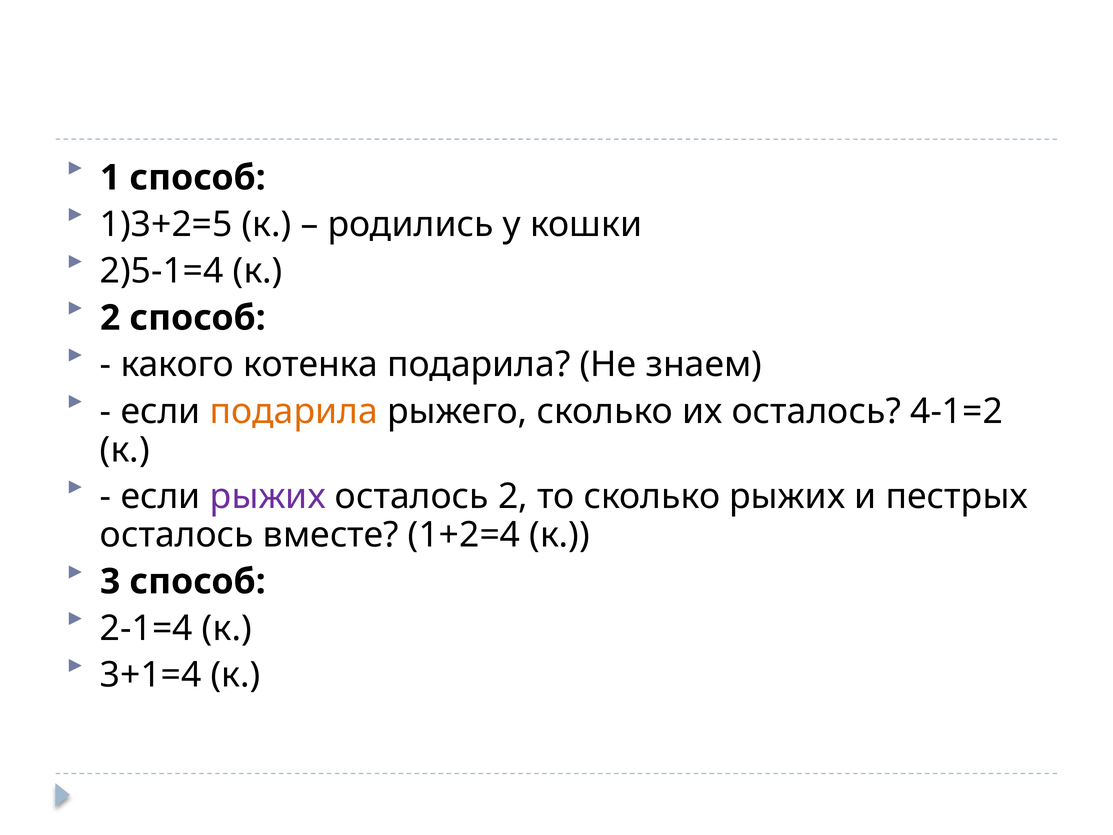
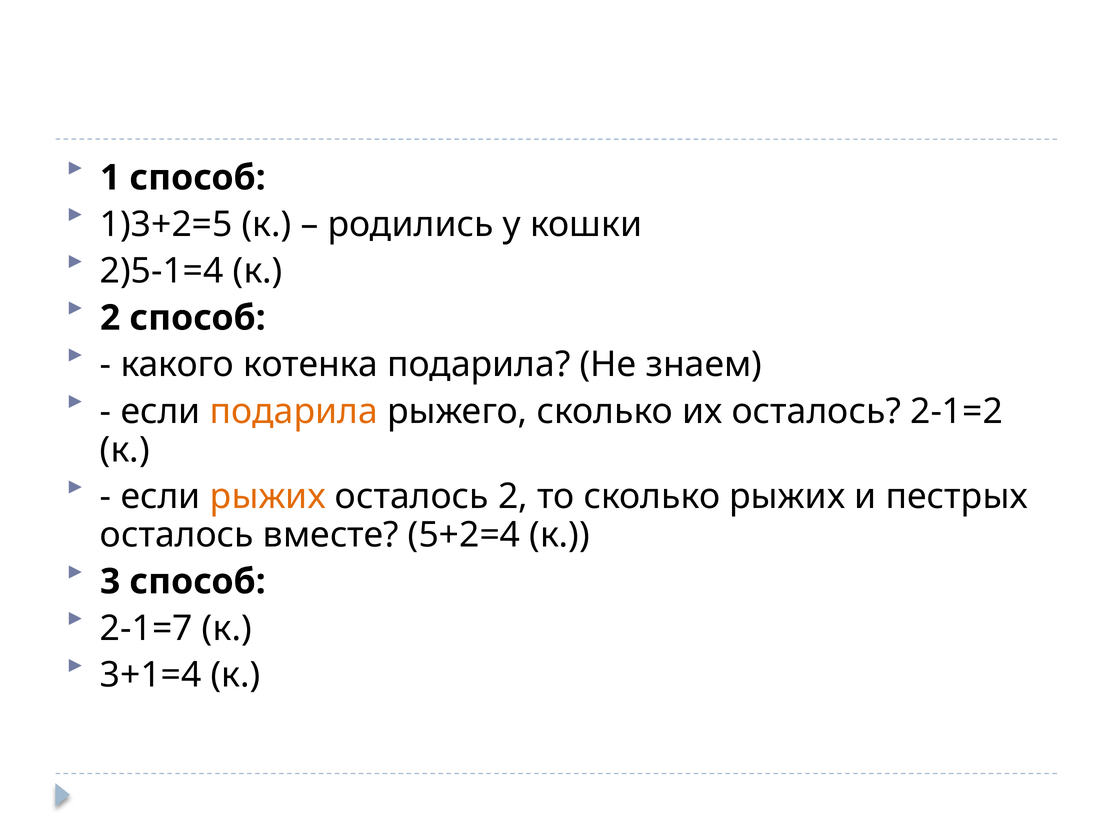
4-1=2: 4-1=2 -> 2-1=2 (957, 411)
рыжих colour: purple -> orange (268, 496)
1+2=4: 1+2=4 -> 5+2=4 (464, 535)
2-1=4: 2-1=4 -> 2-1=7 (146, 628)
